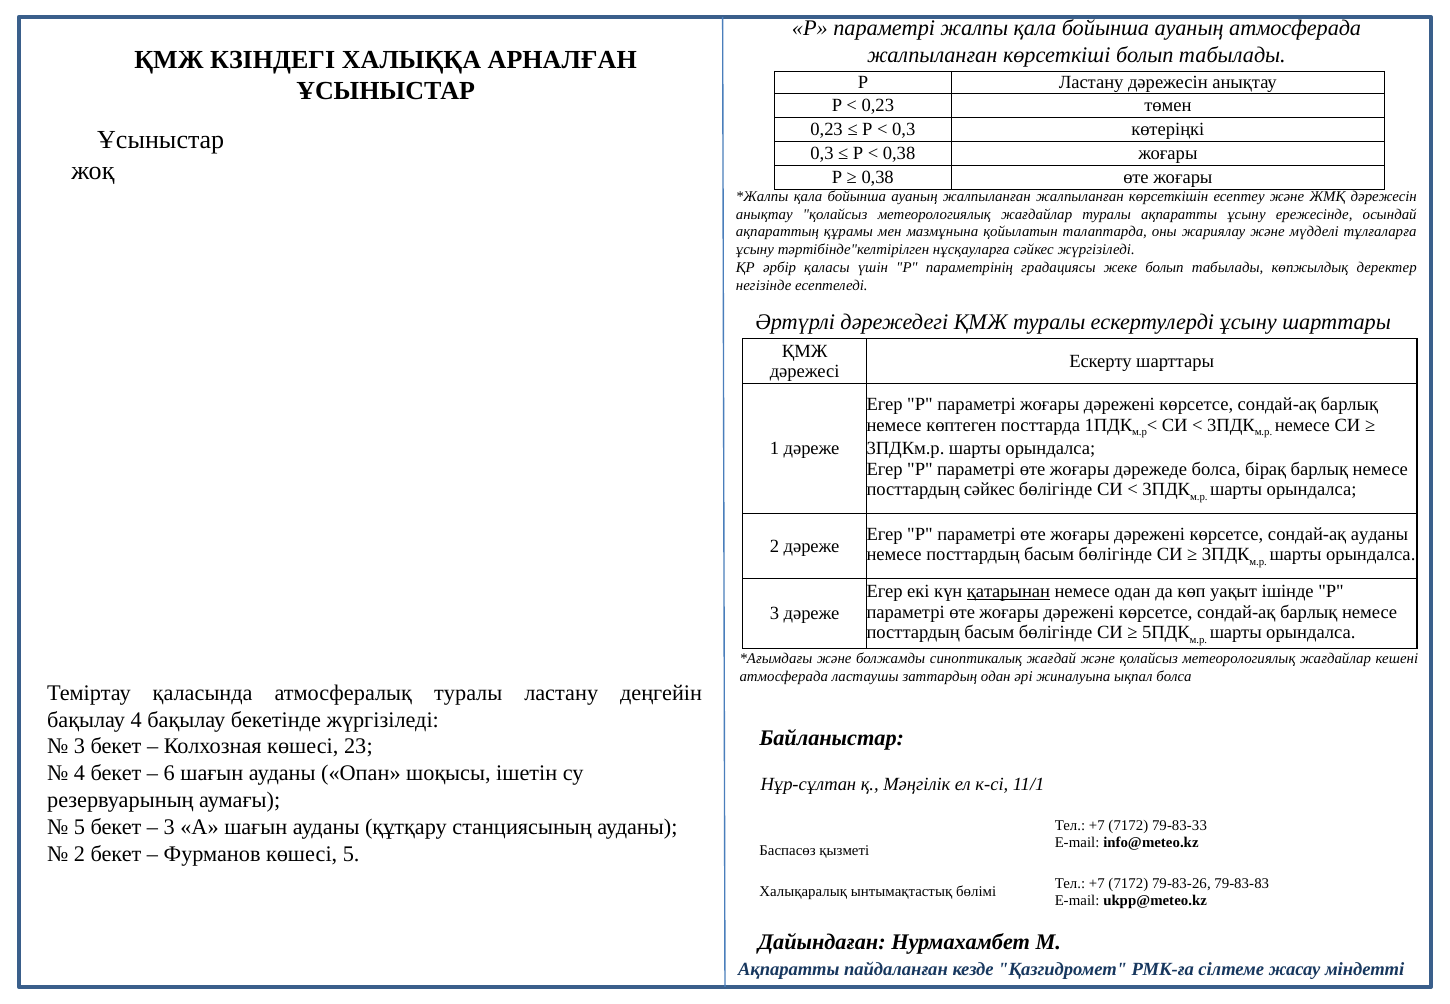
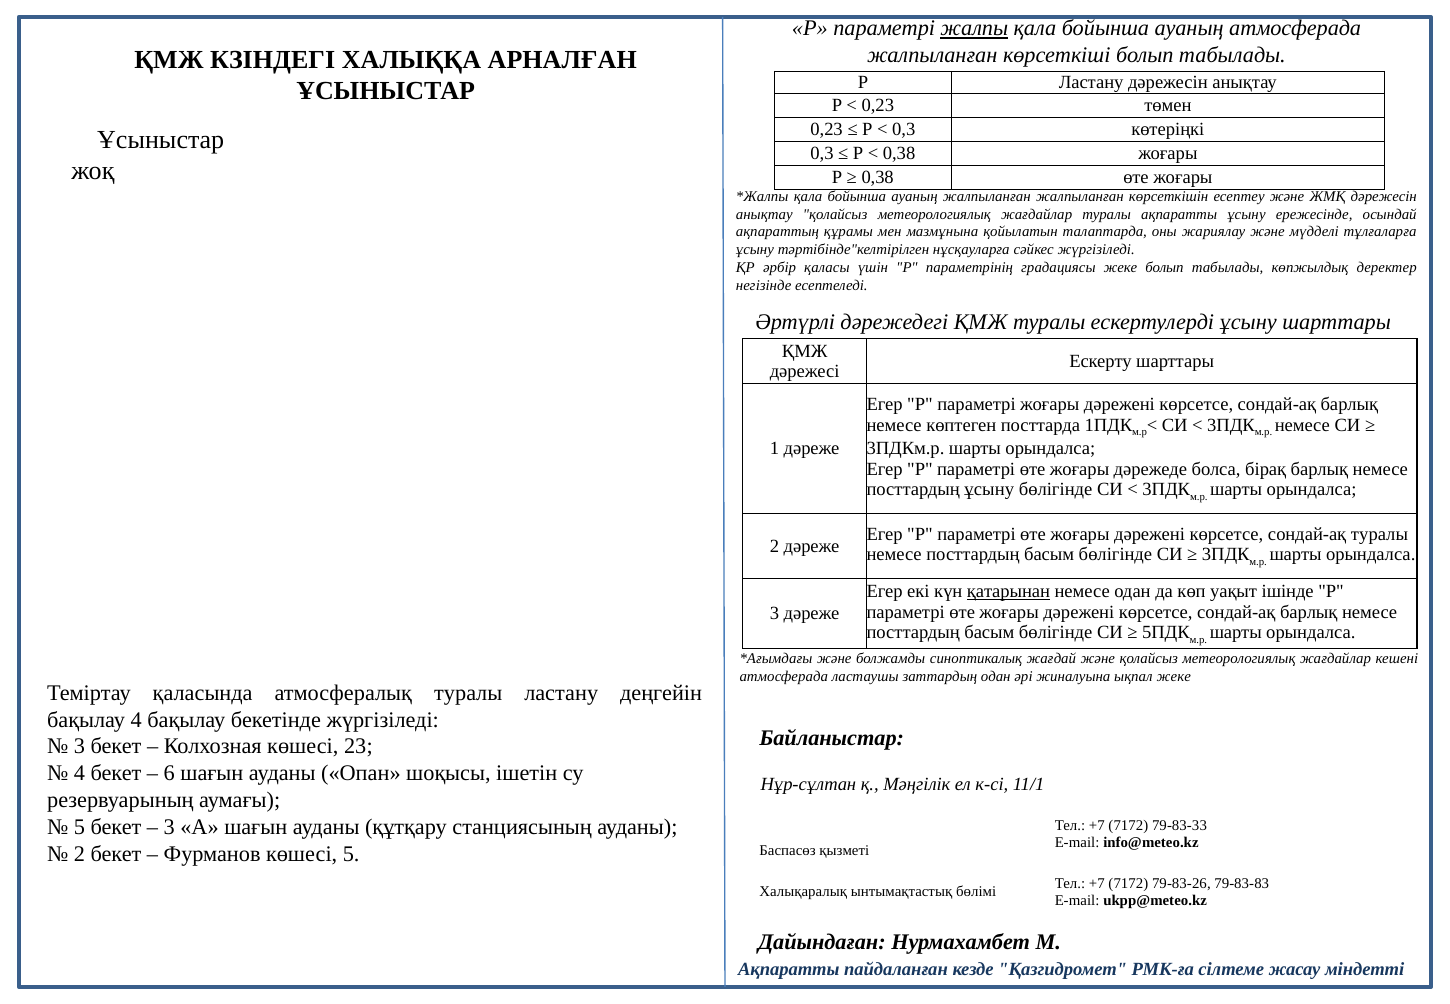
жалпы underline: none -> present (974, 29)
посттардың сәйкес: сәйкес -> ұсыну (989, 490)
сондай-ақ ауданы: ауданы -> туралы (1379, 534)
ықпал болса: болса -> жеке (1174, 677)
